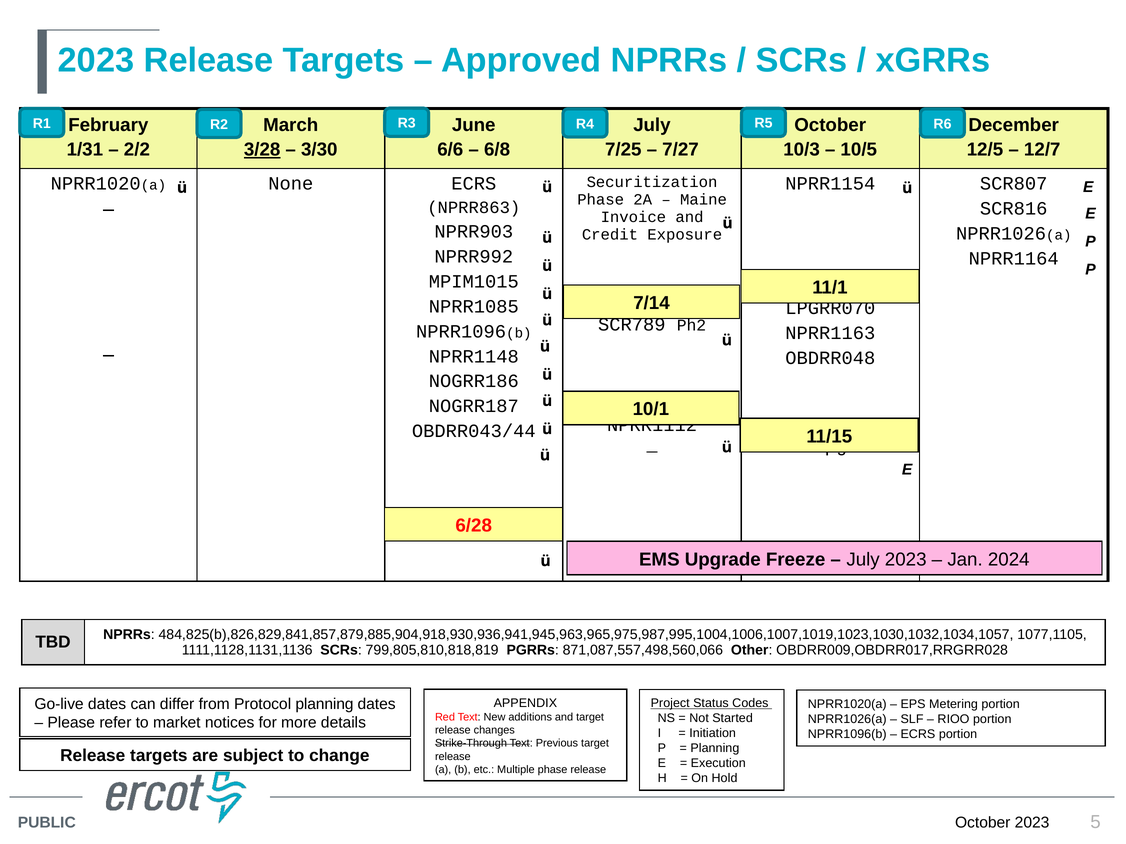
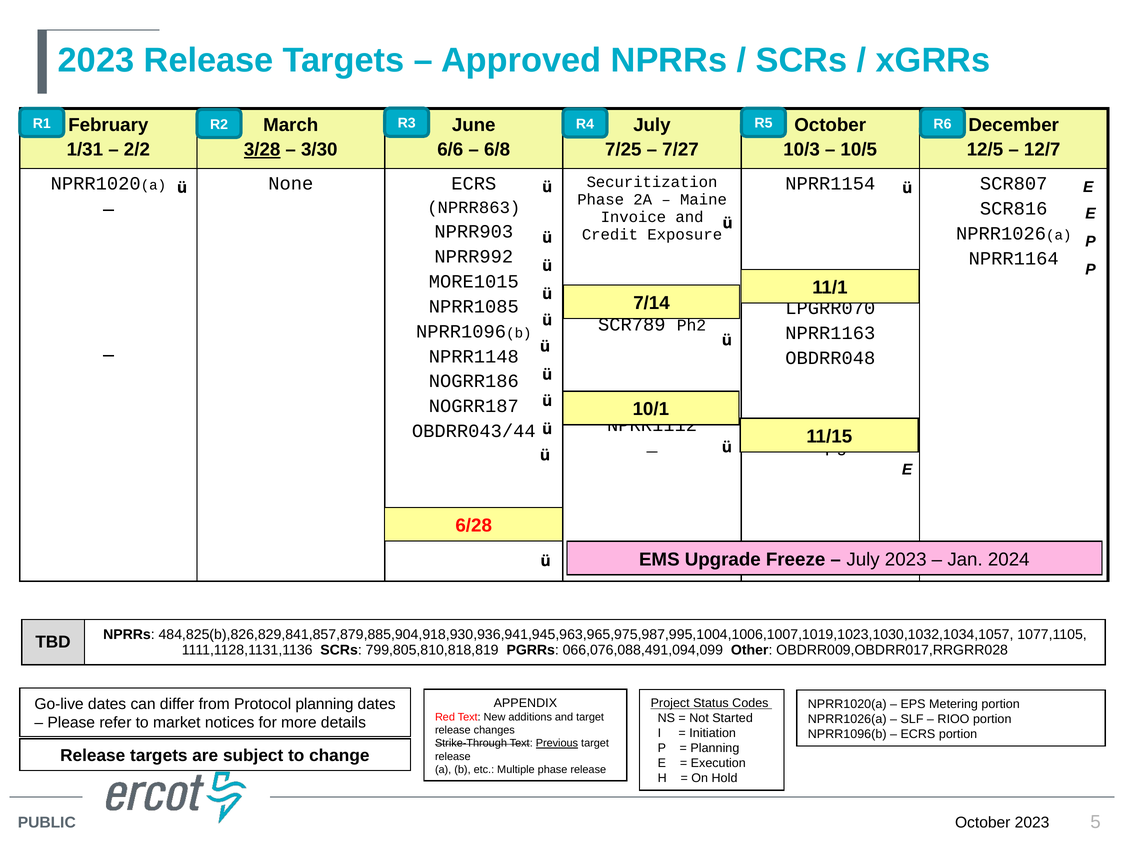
MPIM1015: MPIM1015 -> MORE1015 (474, 282)
871,087,557,498,560,066: 871,087,557,498,560,066 -> 066,076,088,491,094,099 (643, 651)
Previous underline: none -> present (557, 744)
